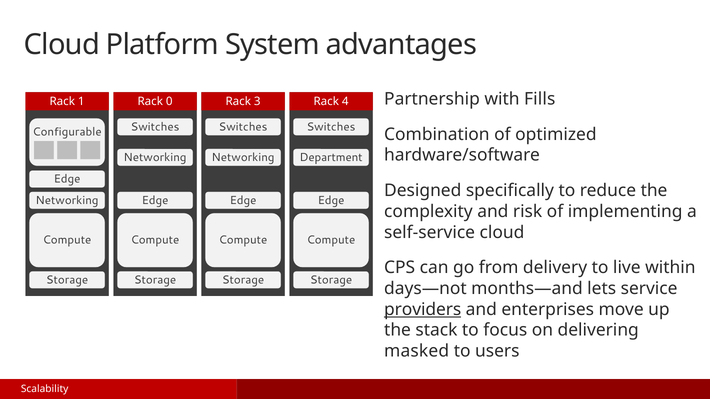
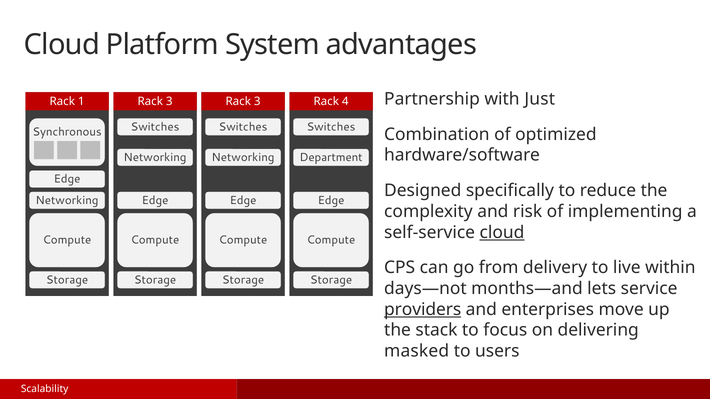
Fills: Fills -> Just (540, 99)
0: 0 -> 3 (169, 101)
Configurable: Configurable -> Synchronous (67, 132)
cloud underline: none -> present (502, 232)
